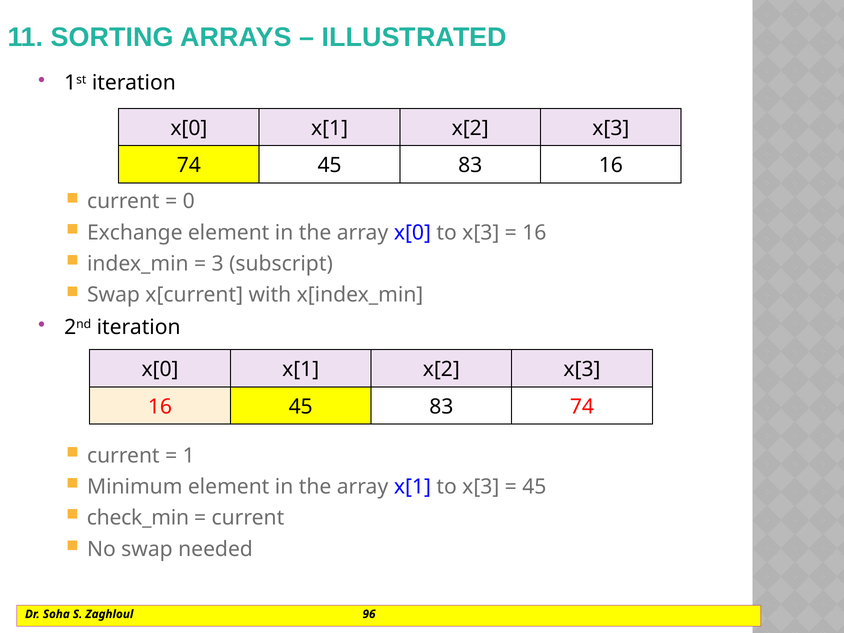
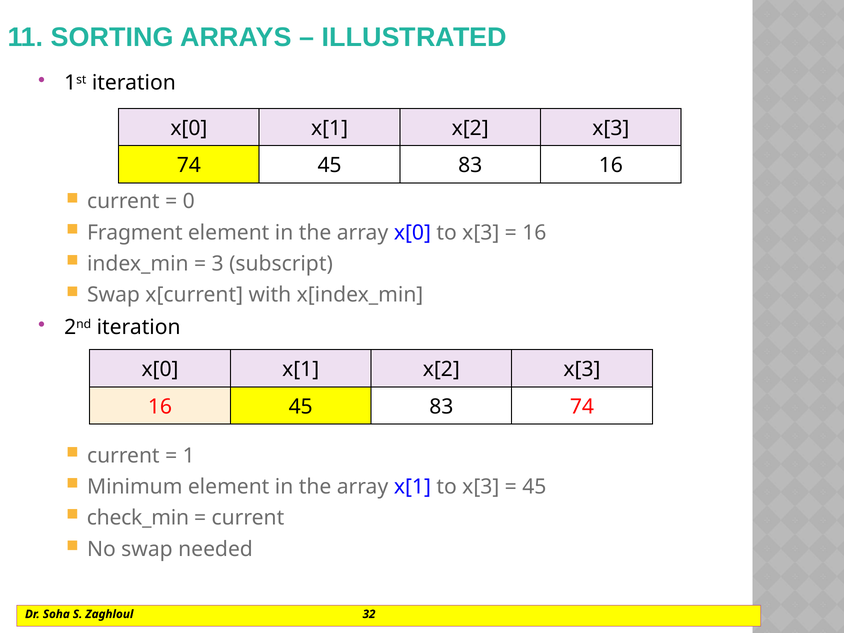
Exchange: Exchange -> Fragment (135, 233)
96: 96 -> 32 (369, 614)
